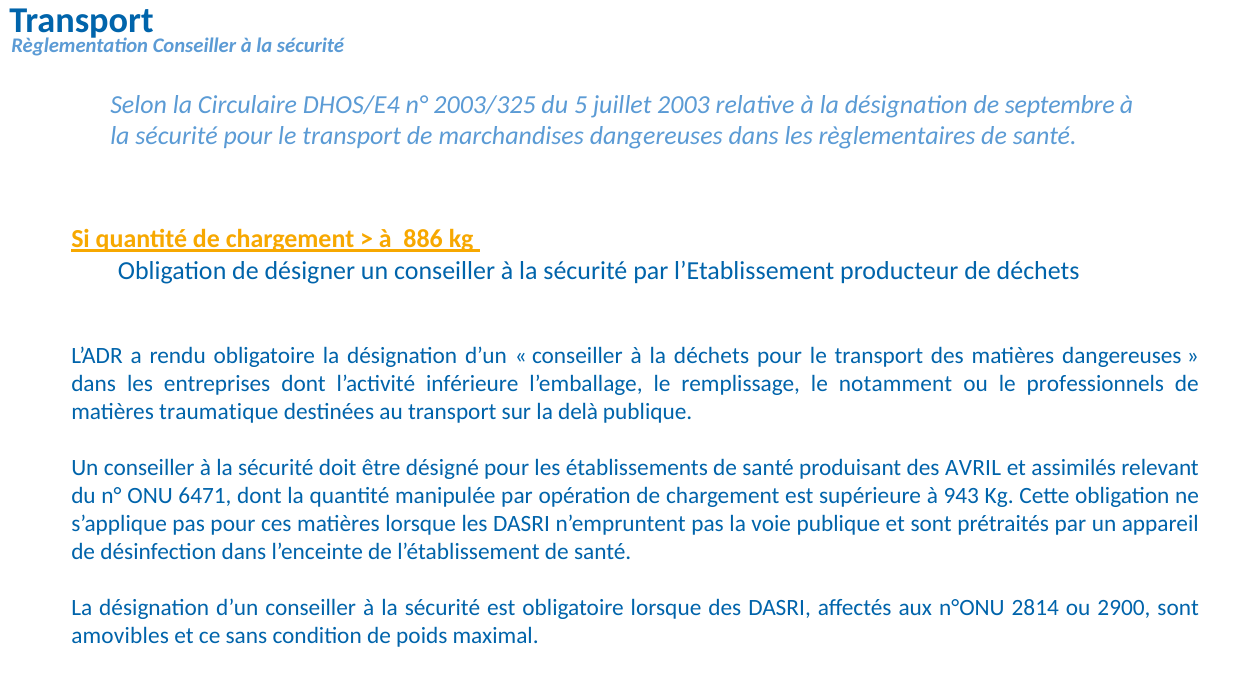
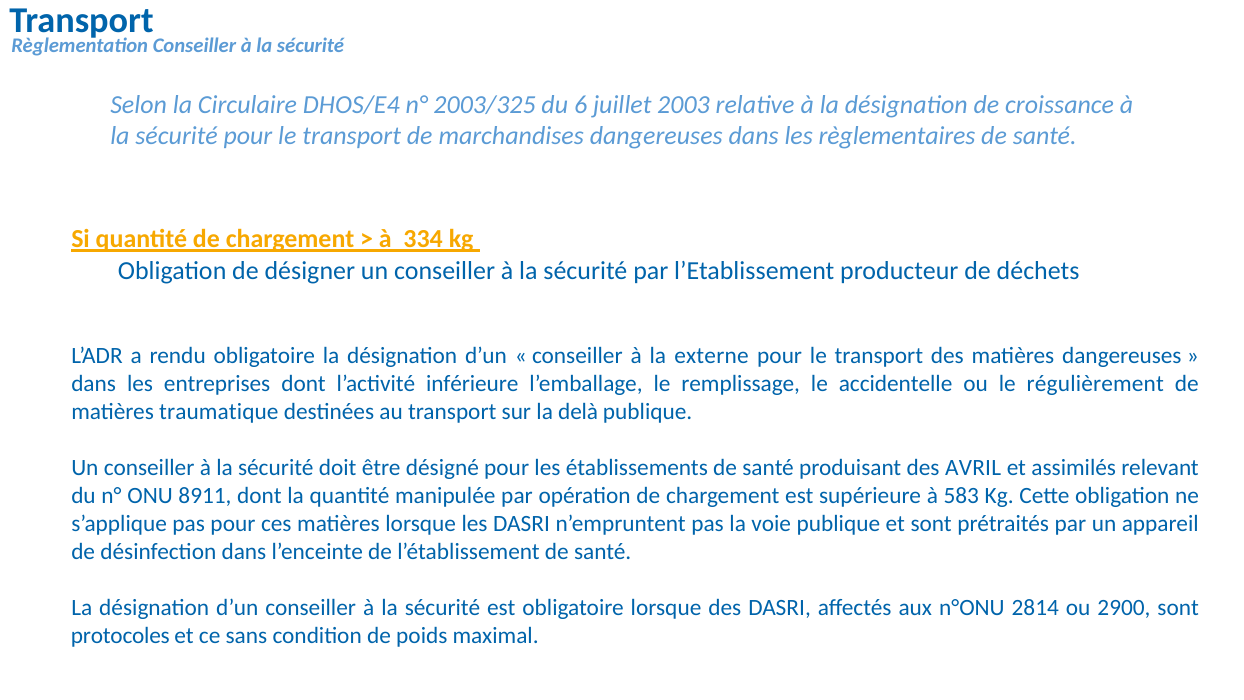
5: 5 -> 6 (581, 105)
septembre: septembre -> croissance (1060, 105)
886: 886 -> 334 (423, 239)
la déchets: déchets -> externe (711, 356)
notamment: notamment -> accidentelle (896, 384)
professionnels: professionnels -> régulièrement (1095, 384)
6471: 6471 -> 8911 (205, 496)
943: 943 -> 583 (961, 496)
amovibles: amovibles -> protocoles (120, 636)
